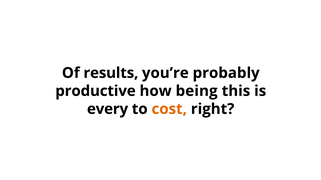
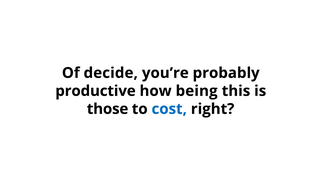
results: results -> decide (111, 73)
every: every -> those (108, 109)
cost colour: orange -> blue (169, 109)
